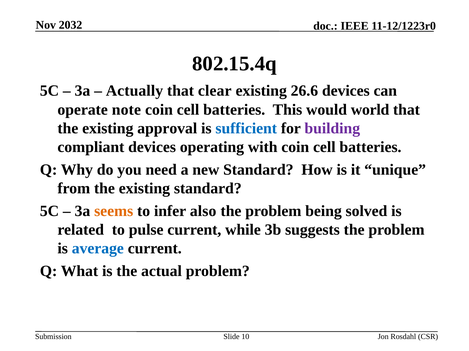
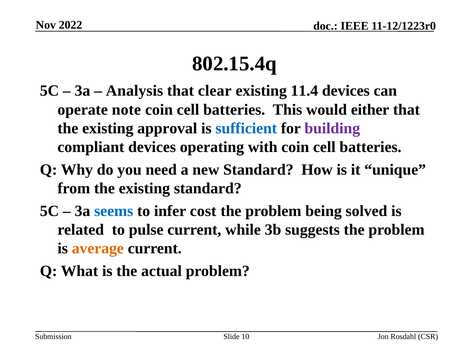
2032: 2032 -> 2022 (71, 25)
Actually: Actually -> Analysis (135, 91)
26.6: 26.6 -> 11.4 (304, 91)
world: world -> either (370, 110)
seems colour: orange -> blue (114, 211)
also: also -> cost (203, 211)
average colour: blue -> orange (98, 249)
